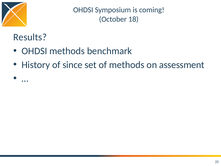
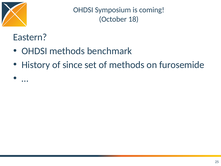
Results: Results -> Eastern (30, 37)
assessment: assessment -> furosemide (182, 65)
